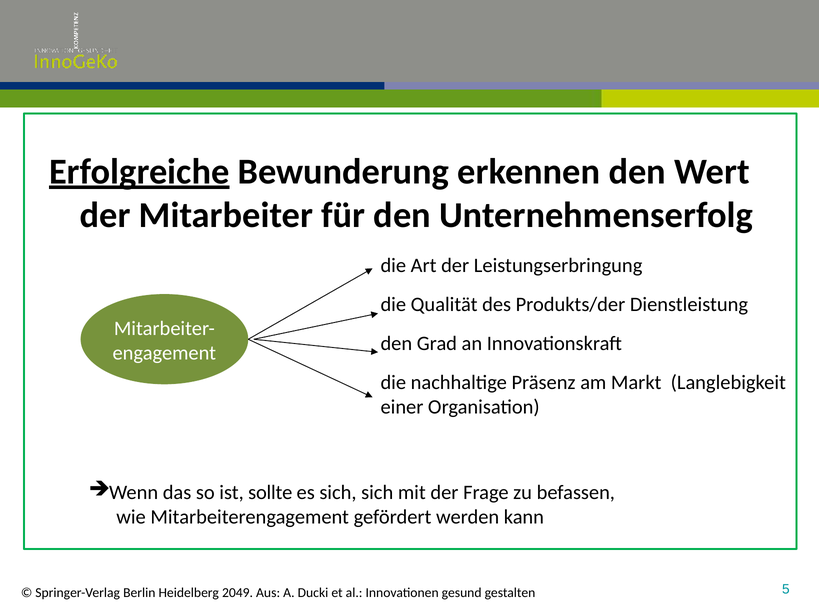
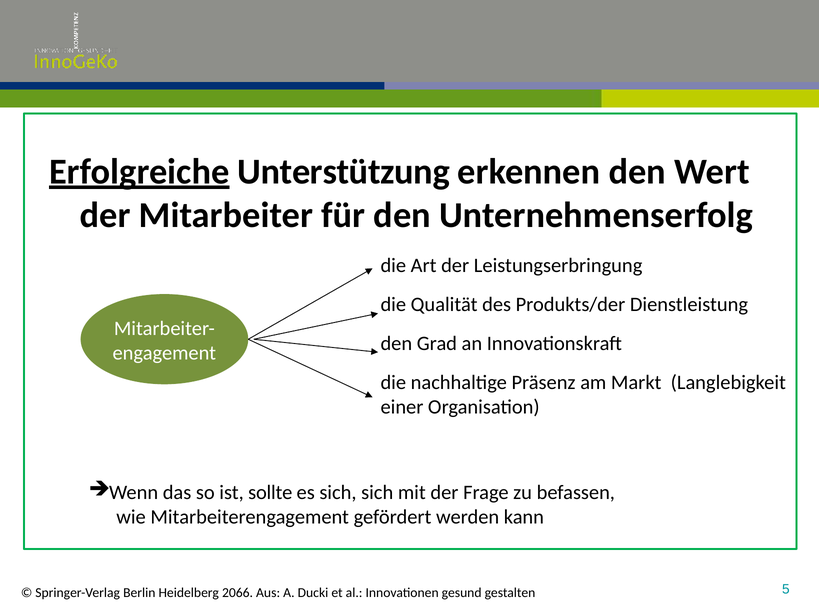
Bewunderung: Bewunderung -> Unterstützung (344, 172)
2049: 2049 -> 2066 (238, 593)
